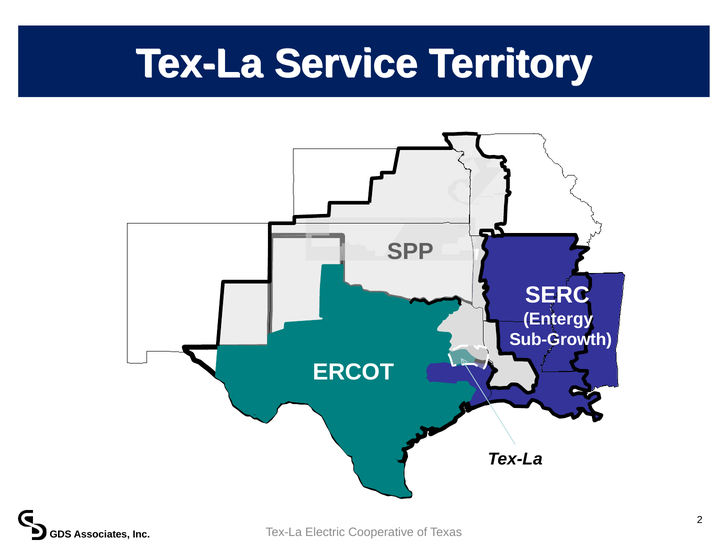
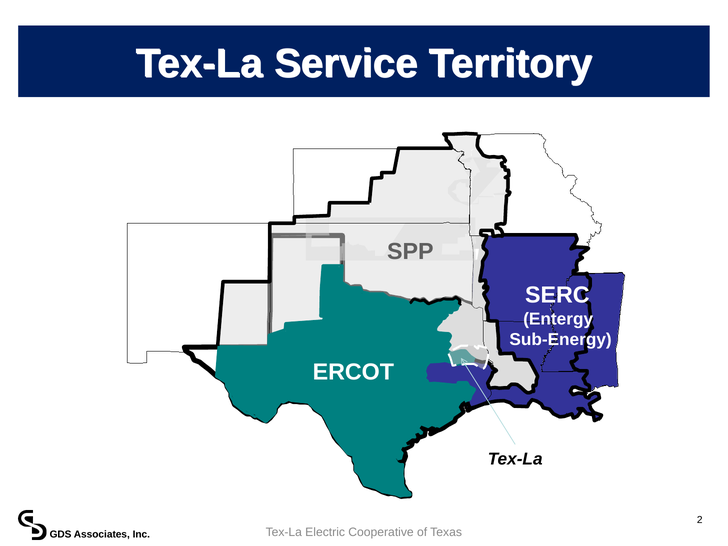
Sub-Growth: Sub-Growth -> Sub-Energy (561, 340)
